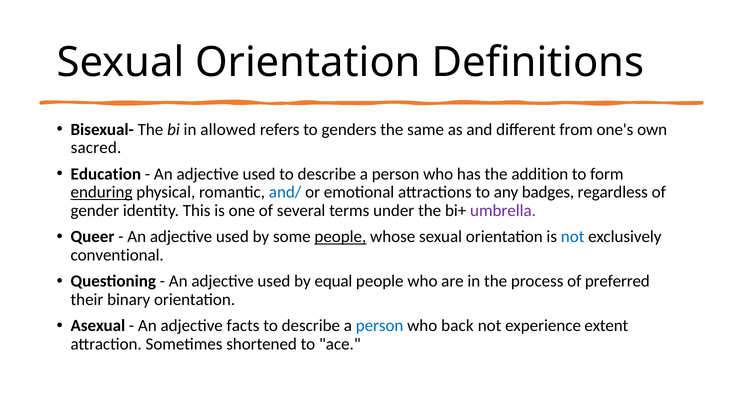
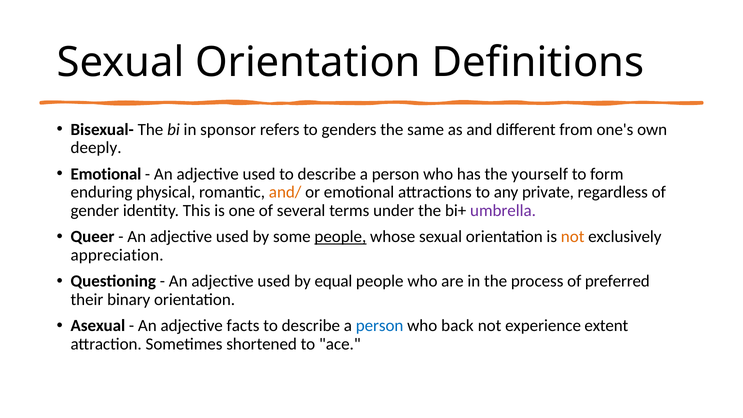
allowed: allowed -> sponsor (228, 129)
sacred: sacred -> deeply (96, 148)
Education: Education -> Emotional (106, 174)
addition: addition -> yourself (540, 174)
enduring underline: present -> none (102, 192)
and/ colour: blue -> orange (285, 192)
badges: badges -> private (548, 192)
not colour: blue -> orange (573, 237)
conventional: conventional -> appreciation (117, 255)
